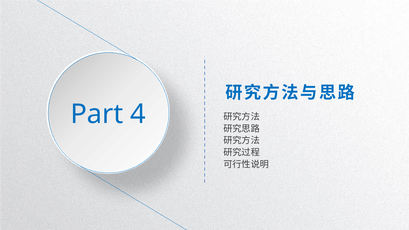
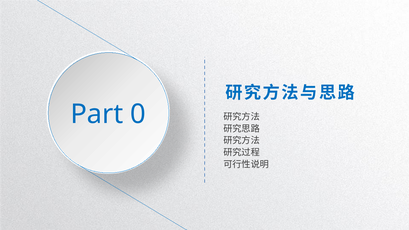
4: 4 -> 0 (138, 114)
